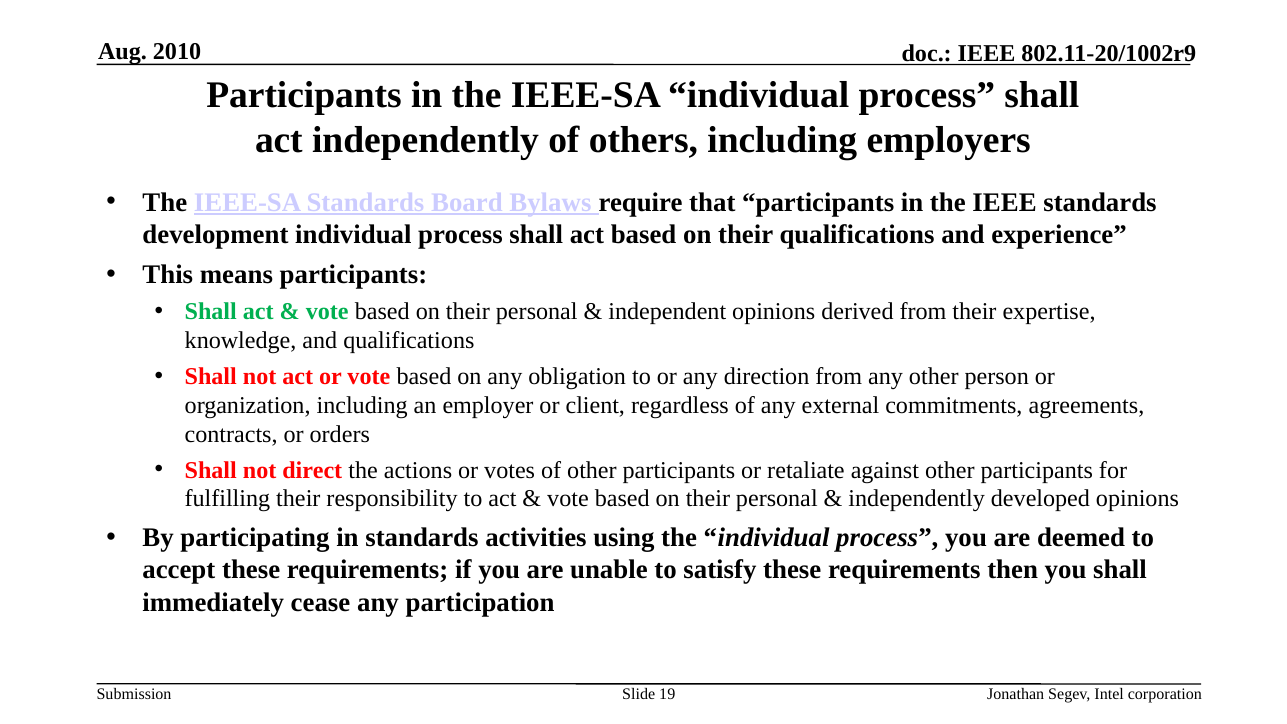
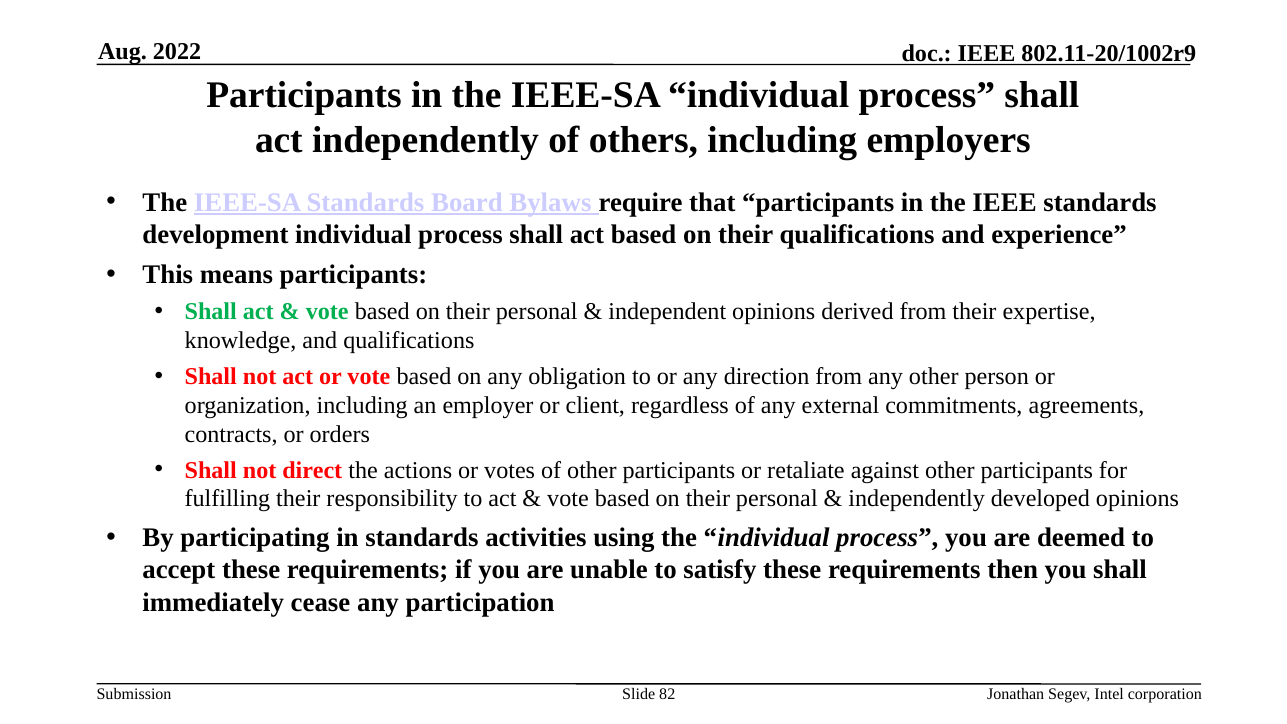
2010: 2010 -> 2022 (177, 51)
19: 19 -> 82 (667, 694)
